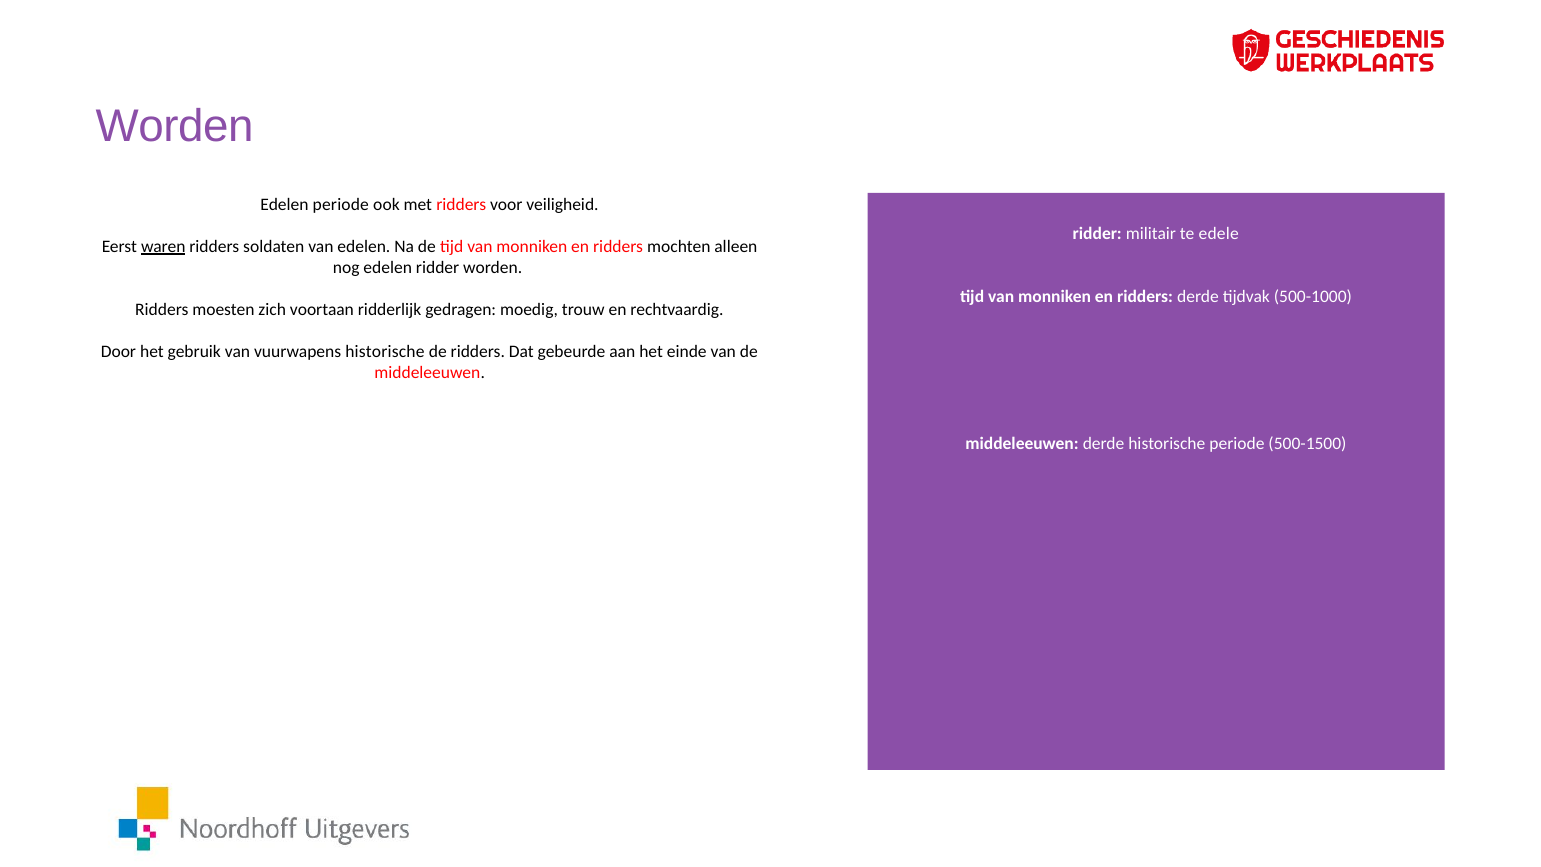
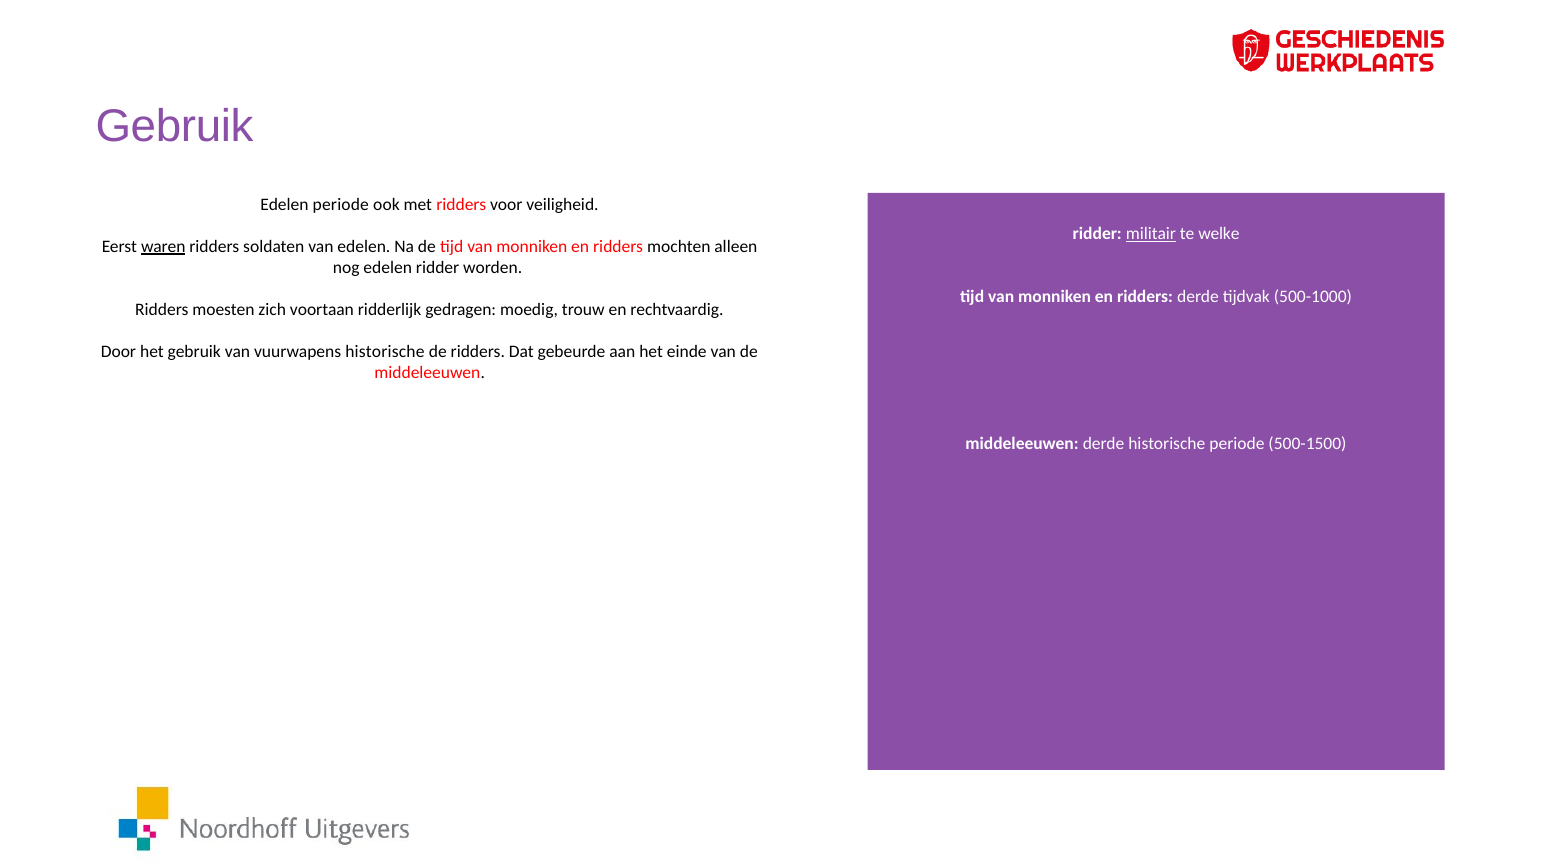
Worden: Worden -> Gebruik (175, 126)
militair underline: none -> present (1151, 234)
edele: edele -> welke (1219, 234)
